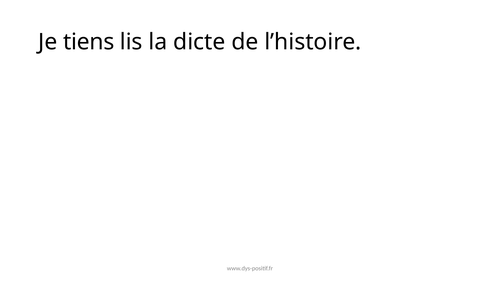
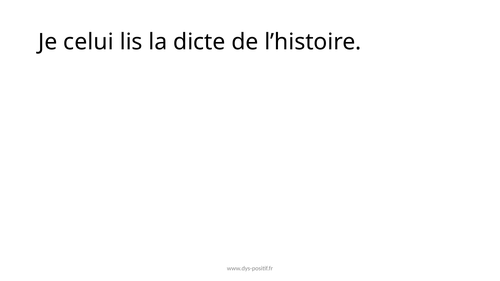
tiens: tiens -> celui (88, 42)
